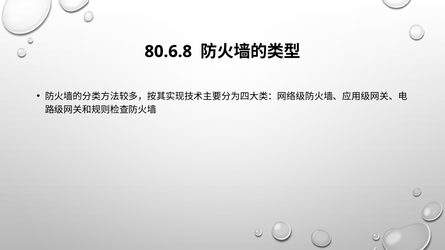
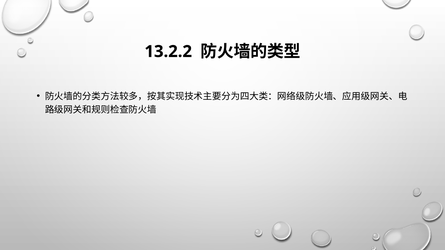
80.6.8: 80.6.8 -> 13.2.2 (168, 52)
